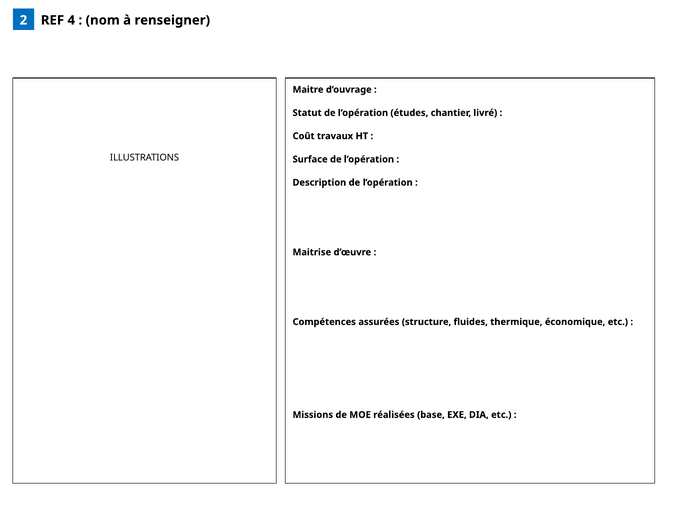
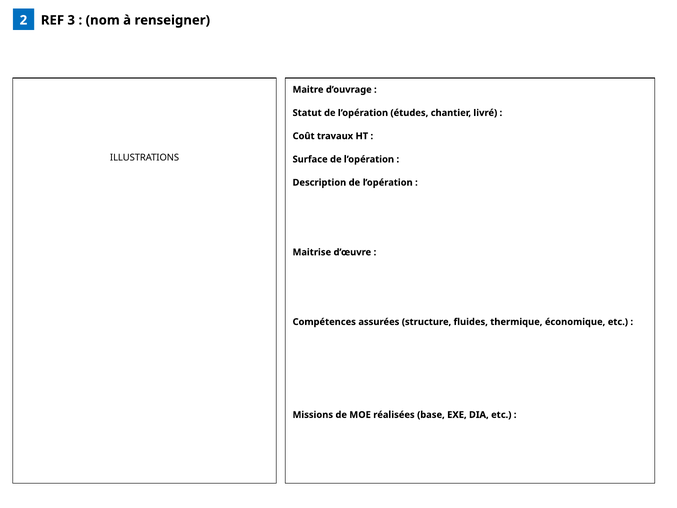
4: 4 -> 3 (71, 20)
